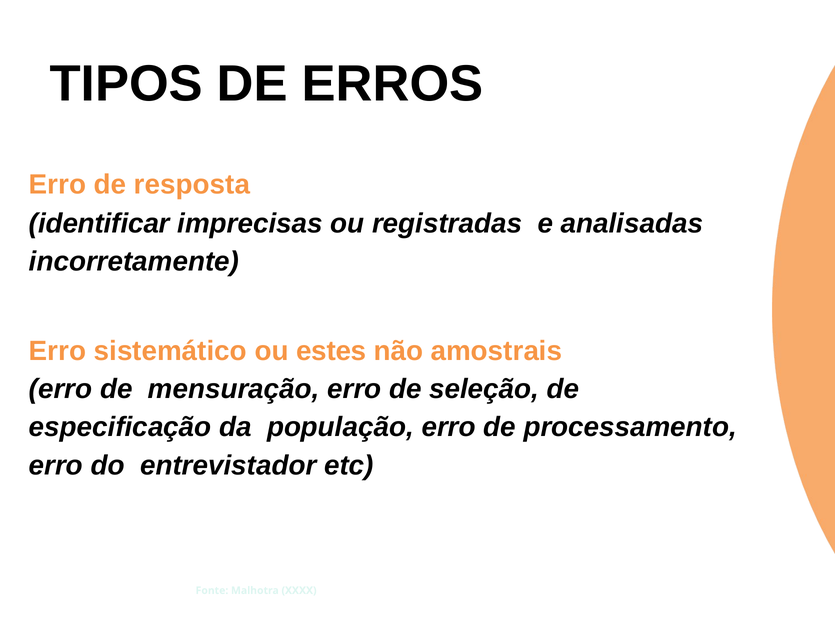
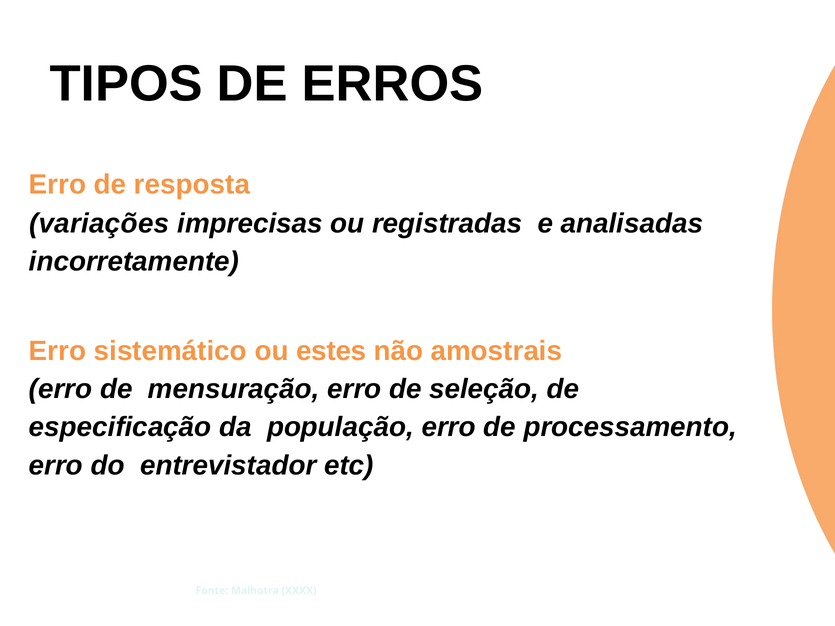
identificar: identificar -> variações (99, 224)
